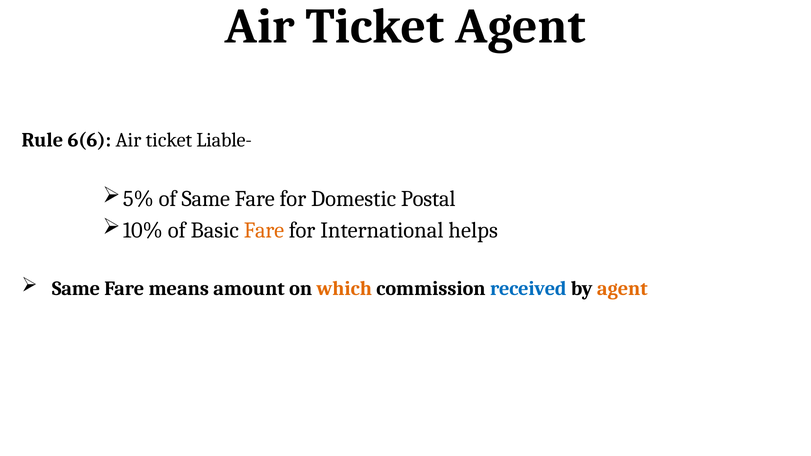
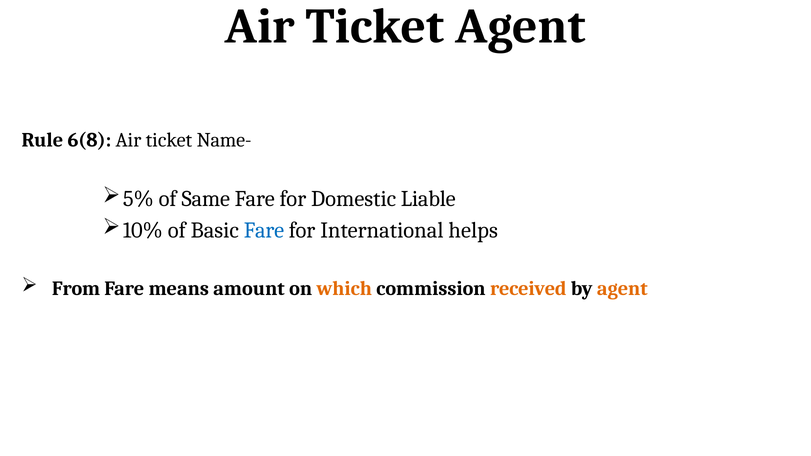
6(6: 6(6 -> 6(8 (89, 140)
Liable-: Liable- -> Name- (224, 140)
Postal: Postal -> Liable (428, 199)
Fare colour: orange -> blue (264, 231)
Same: Same -> From (76, 289)
received colour: blue -> orange (528, 289)
